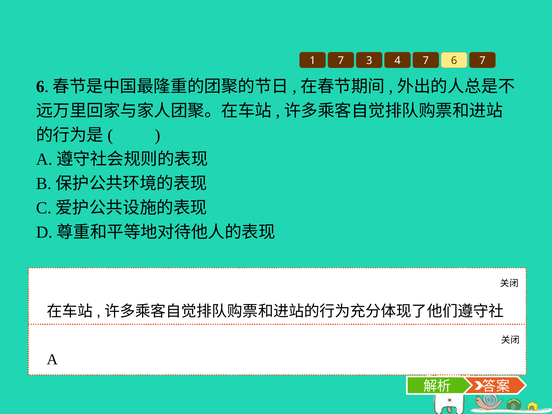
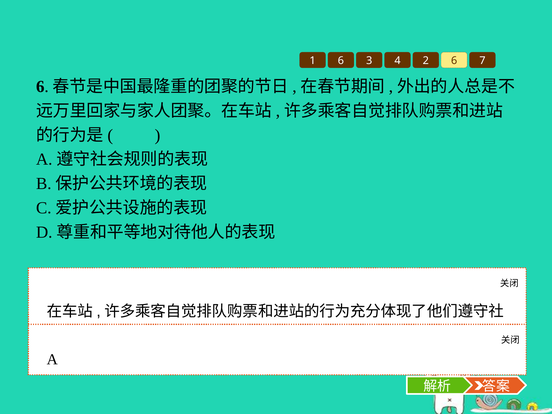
1 7: 7 -> 6 (341, 61)
4 7: 7 -> 2 (426, 61)
